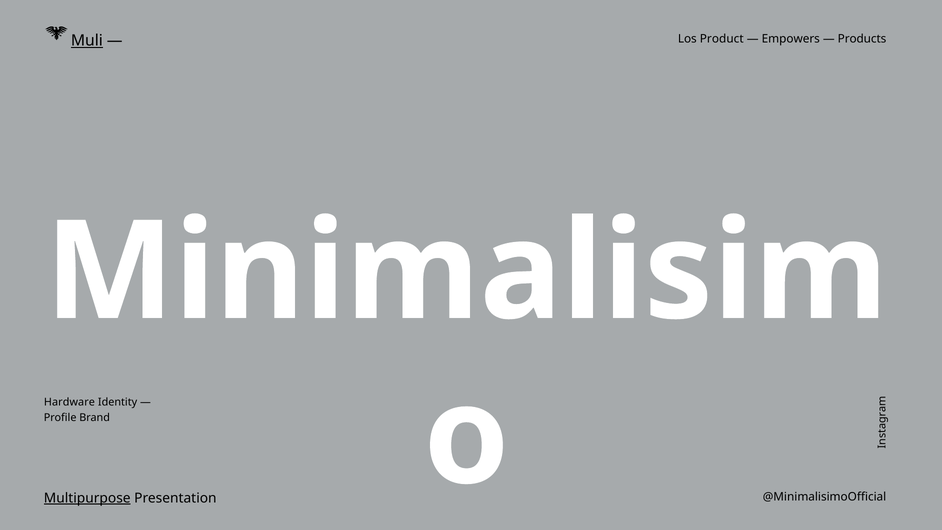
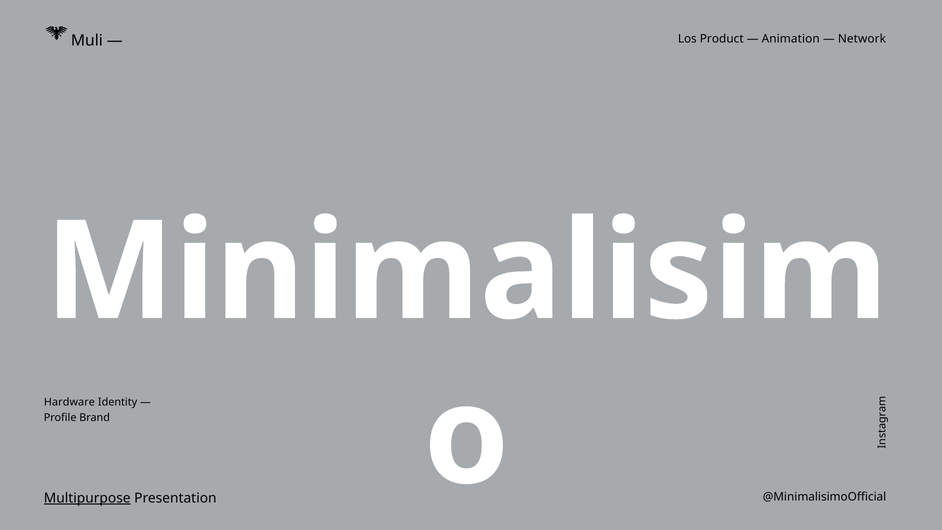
Muli underline: present -> none (87, 41)
Empowers: Empowers -> Animation (791, 39)
Products: Products -> Network (862, 39)
